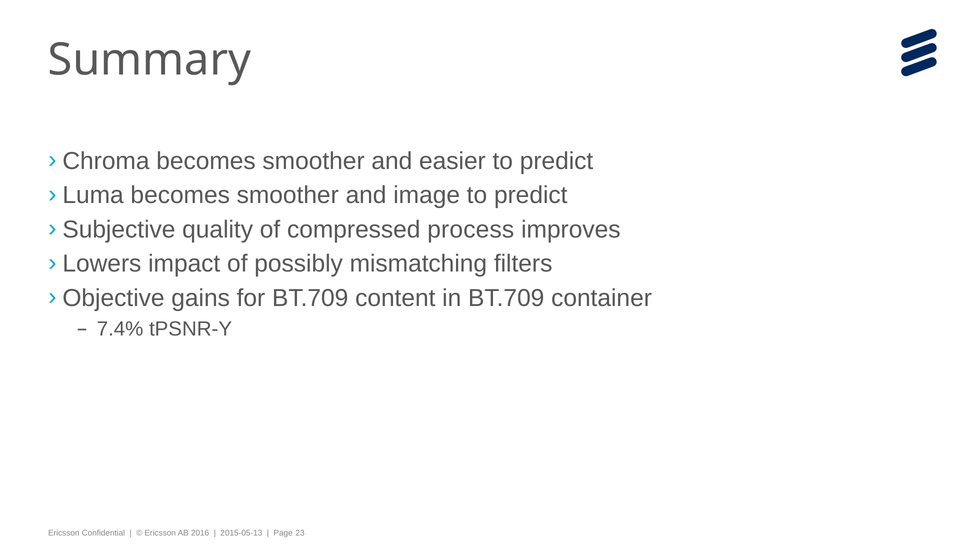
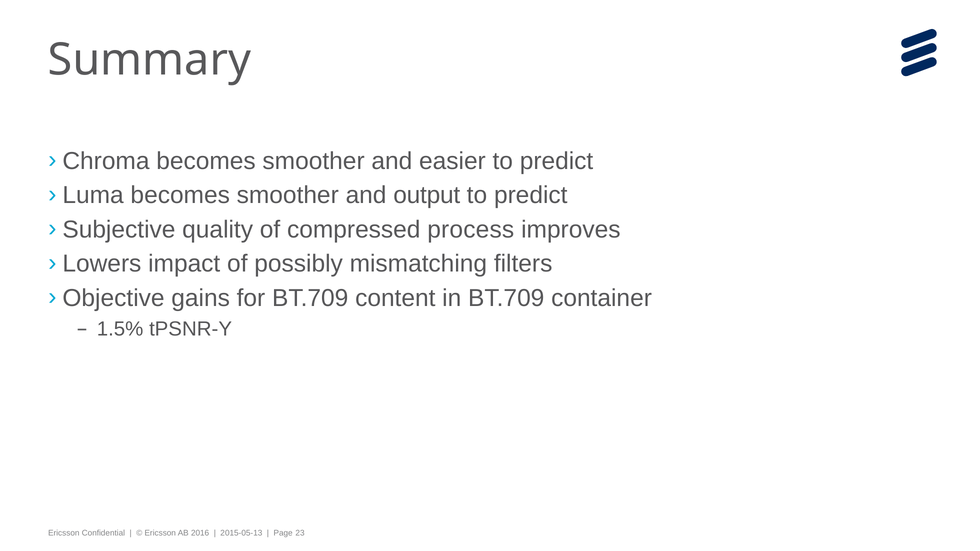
image: image -> output (427, 195)
7.4%: 7.4% -> 1.5% (120, 329)
